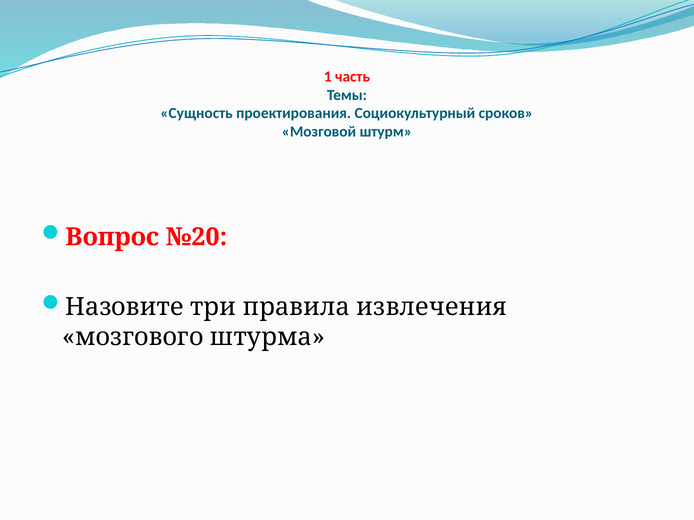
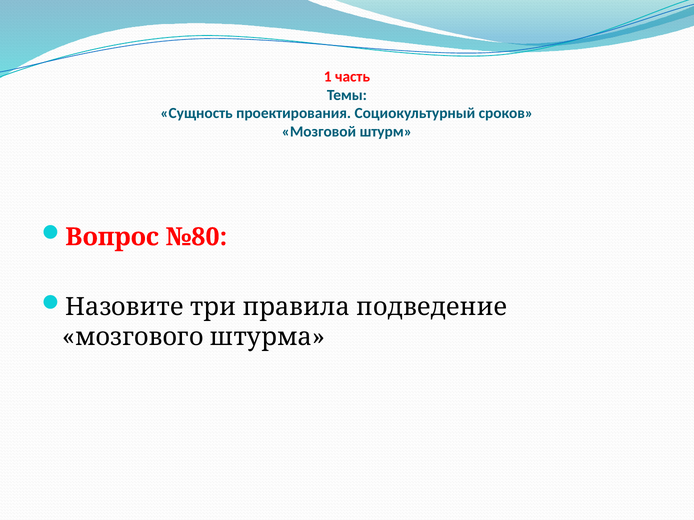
№20: №20 -> №80 (196, 237)
извлечения: извлечения -> подведение (432, 307)
